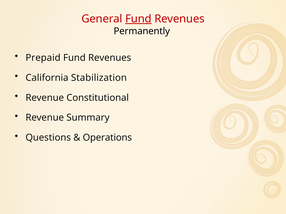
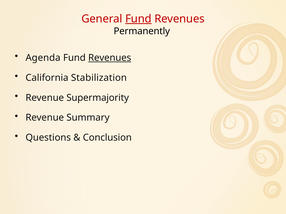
Prepaid: Prepaid -> Agenda (43, 58)
Revenues underline: none -> present (110, 58)
Constitutional: Constitutional -> Supermajority (98, 98)
Operations: Operations -> Conclusion (107, 138)
